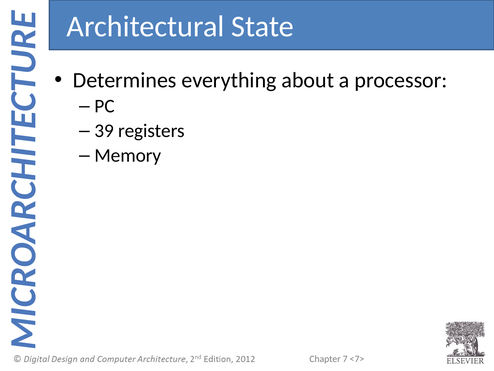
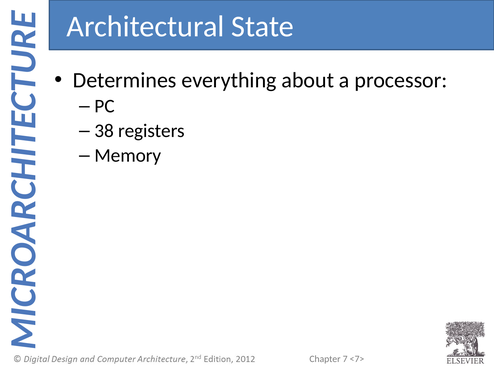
39: 39 -> 38 (104, 131)
